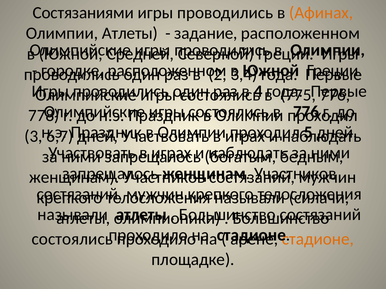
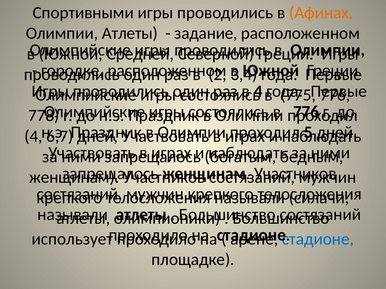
Состязаниями: Состязаниями -> Спортивными (83, 13)
3: 3 -> 4 (33, 136)
состоялись: состоялись -> использует (72, 239)
стадионе colour: orange -> blue (318, 239)
